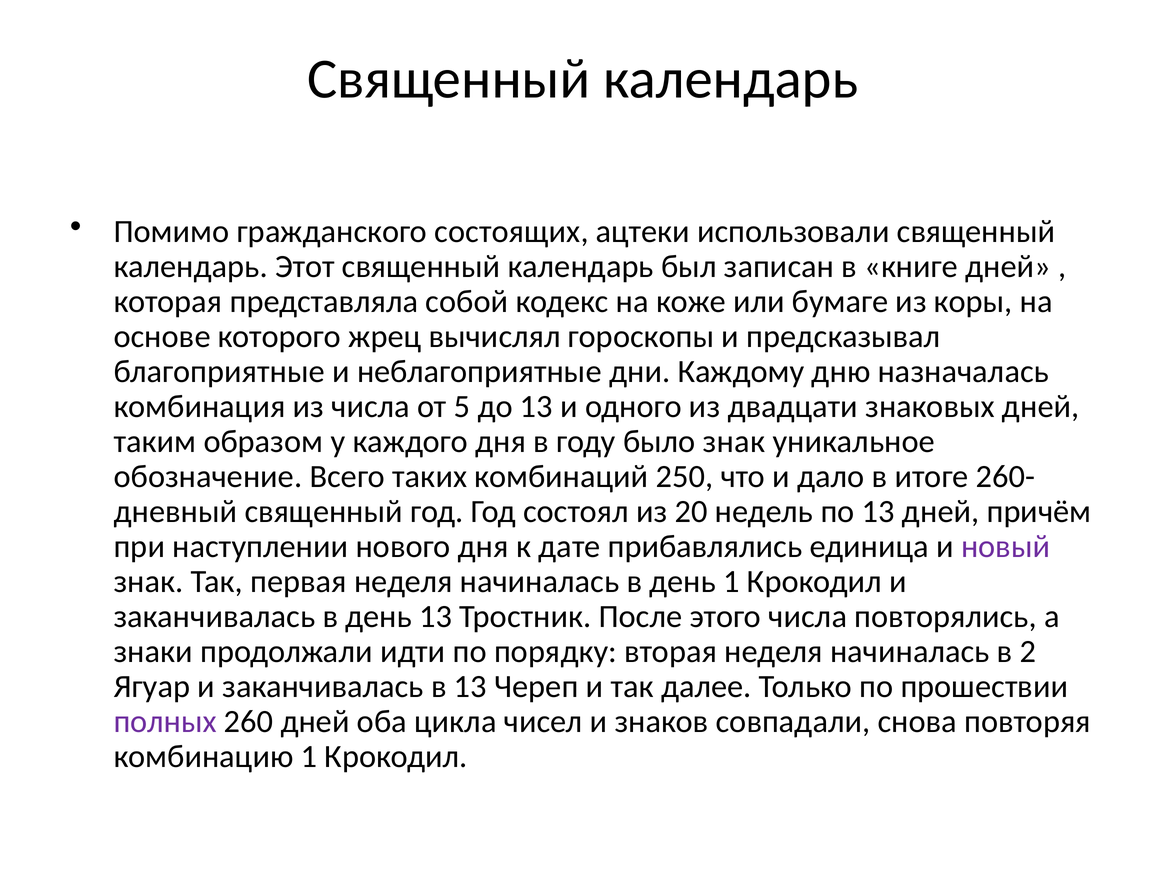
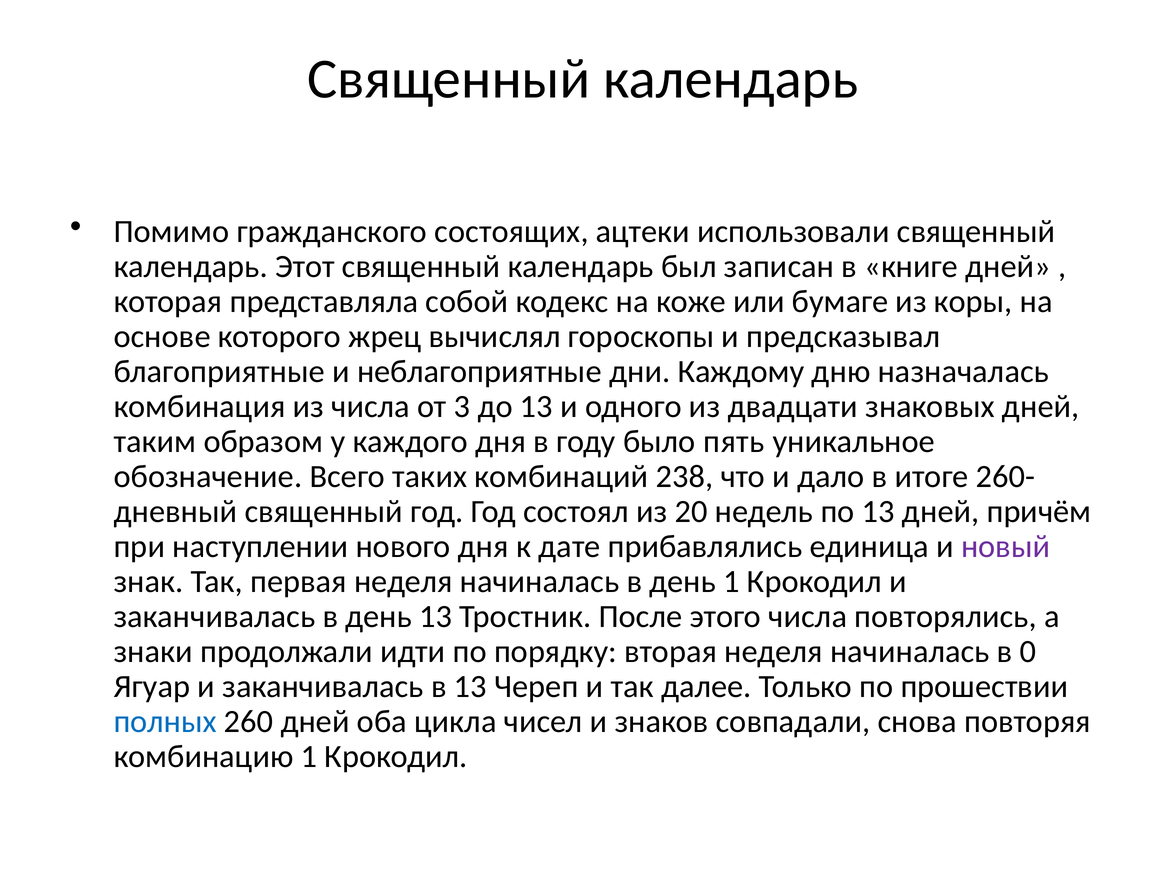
5: 5 -> 3 (462, 406)
было знак: знак -> пять (734, 441)
250: 250 -> 238 (684, 476)
2: 2 -> 0 (1028, 651)
полных colour: purple -> blue (165, 721)
